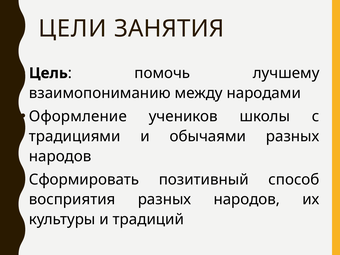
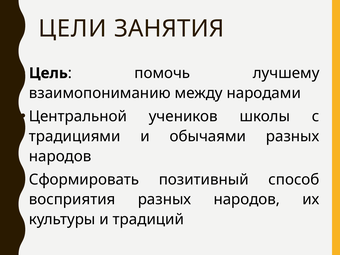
Оформление: Оформление -> Центральной (78, 116)
